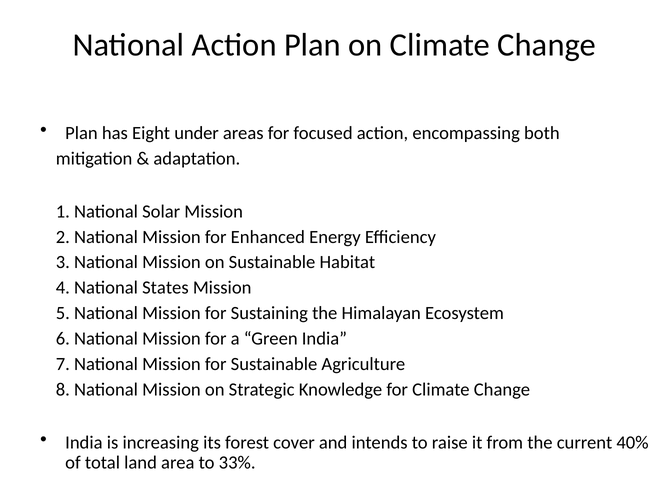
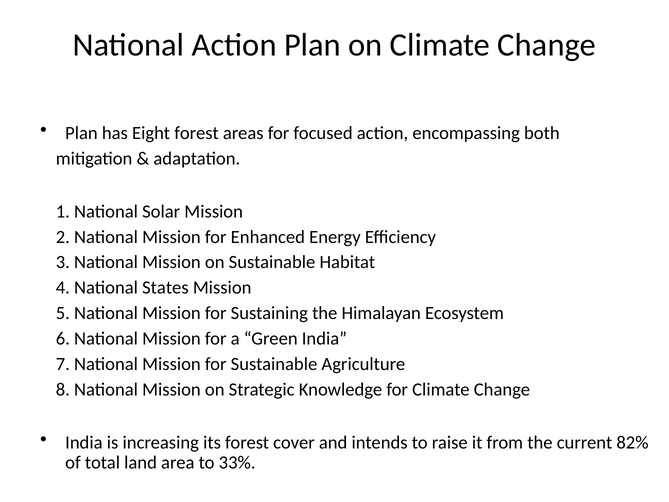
Eight under: under -> forest (197, 133)
40%: 40% -> 82% (633, 442)
